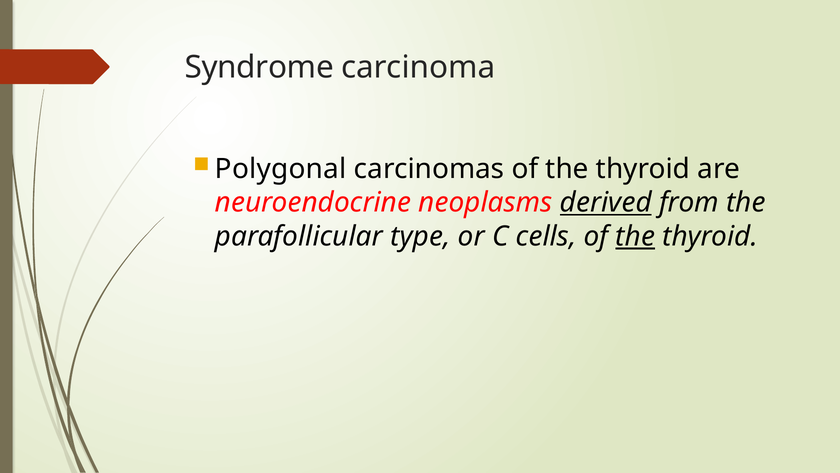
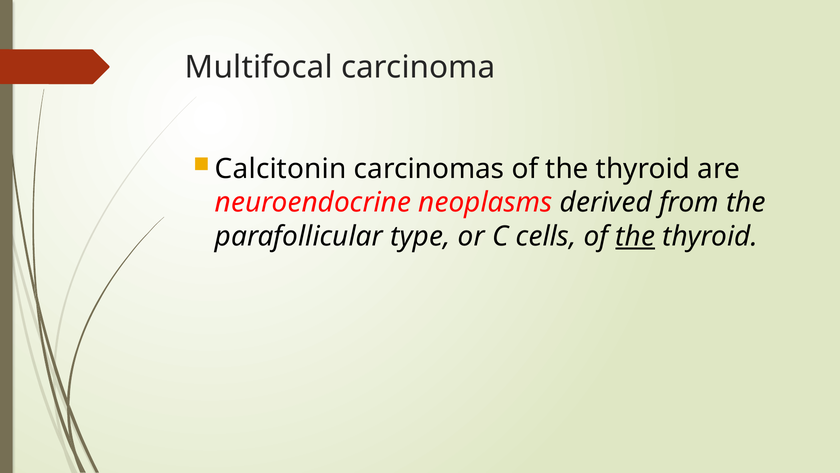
Syndrome: Syndrome -> Multifocal (259, 67)
Polygonal: Polygonal -> Calcitonin (281, 169)
derived underline: present -> none (606, 203)
